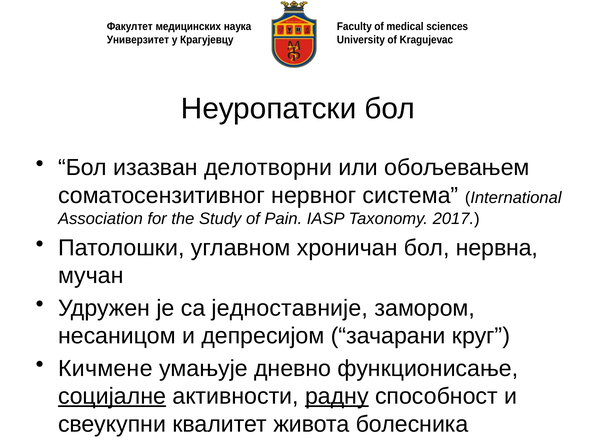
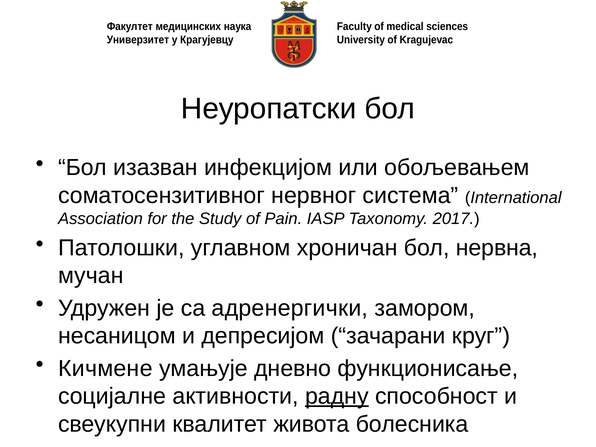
делотворни: делотворни -> инфекцијом (268, 168)
једноставније: једноставније -> адренергички (290, 308)
социјалне underline: present -> none (112, 396)
